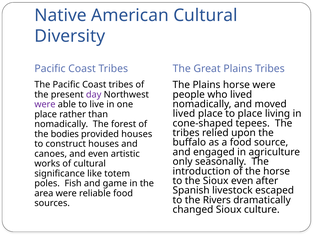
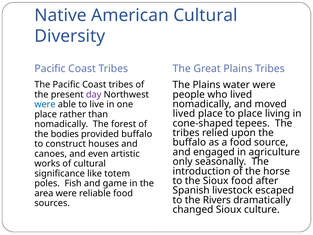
Plains horse: horse -> water (236, 85)
were colour: purple -> blue (45, 104)
provided houses: houses -> buffalo (137, 134)
Sioux even: even -> food (242, 181)
